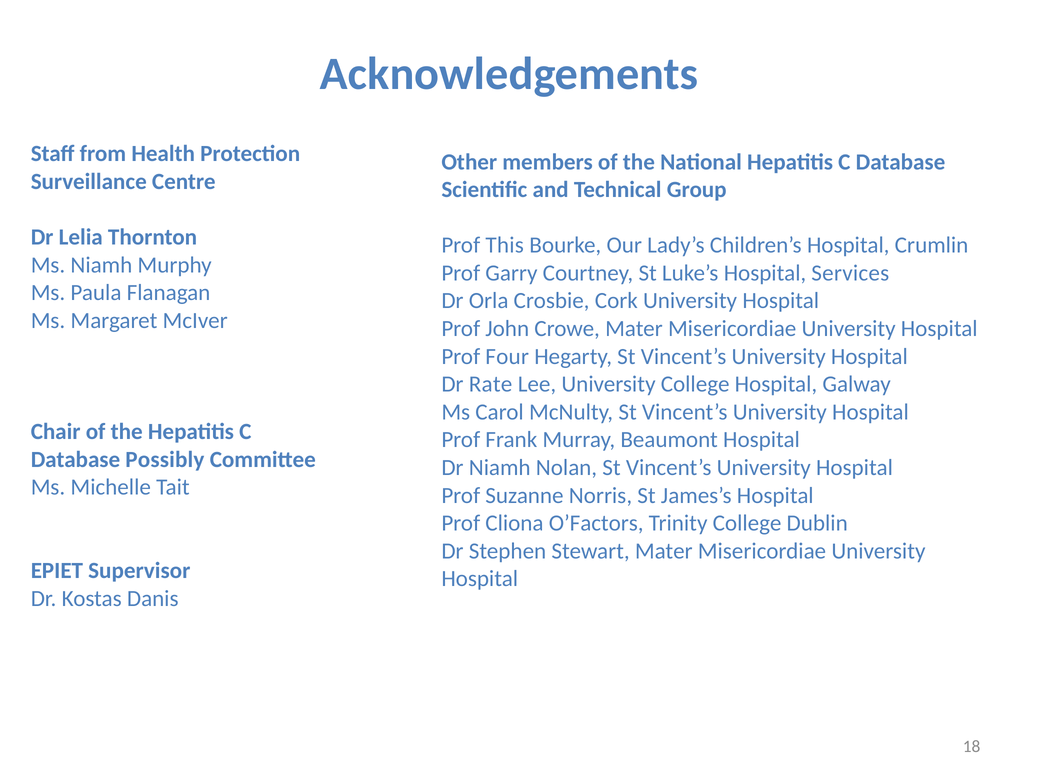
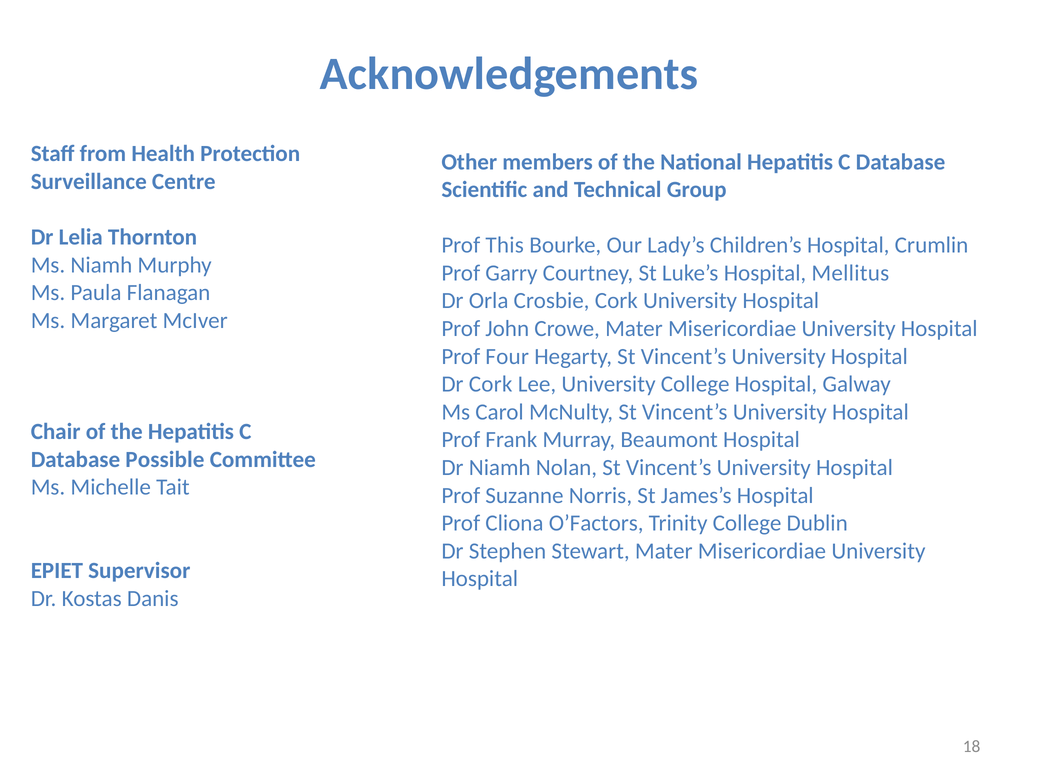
Services: Services -> Mellitus (850, 273)
Dr Rate: Rate -> Cork (491, 384)
Possibly: Possibly -> Possible (165, 460)
